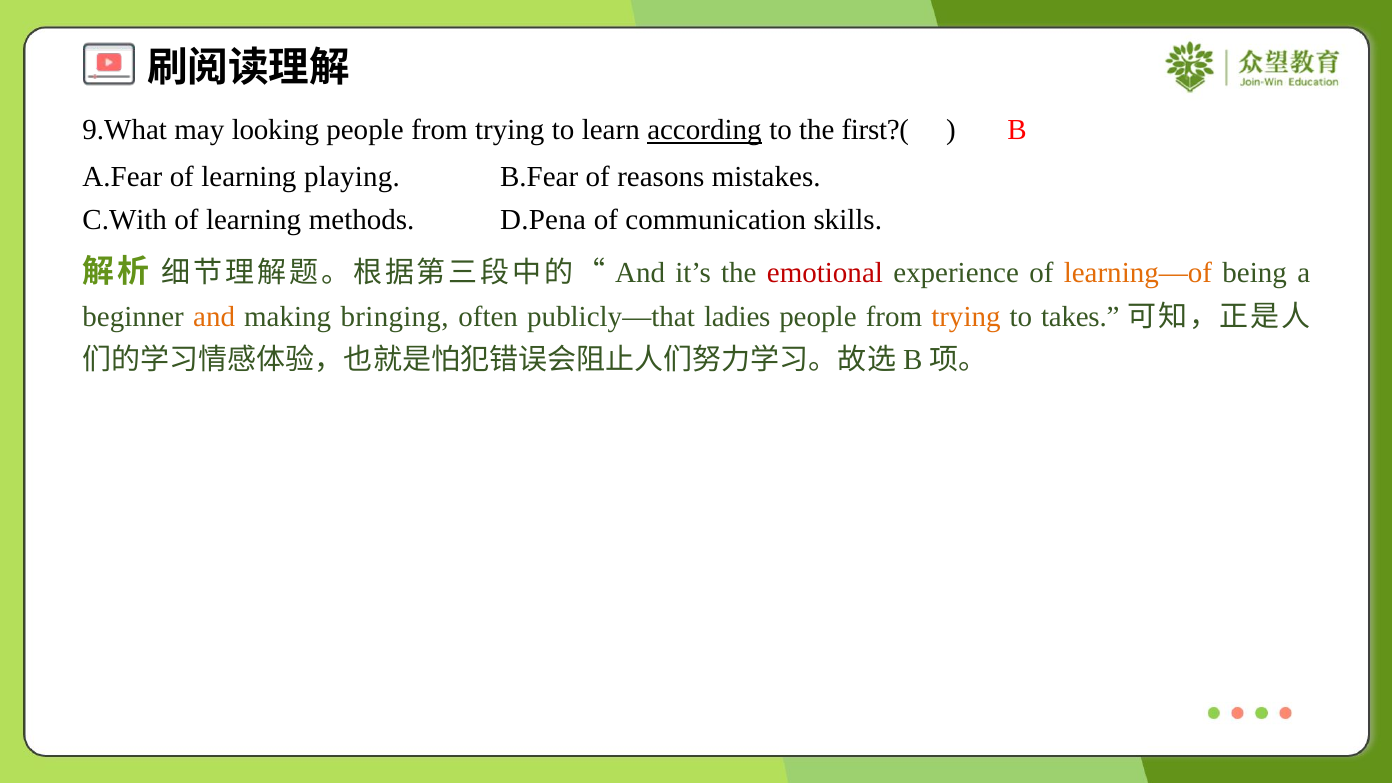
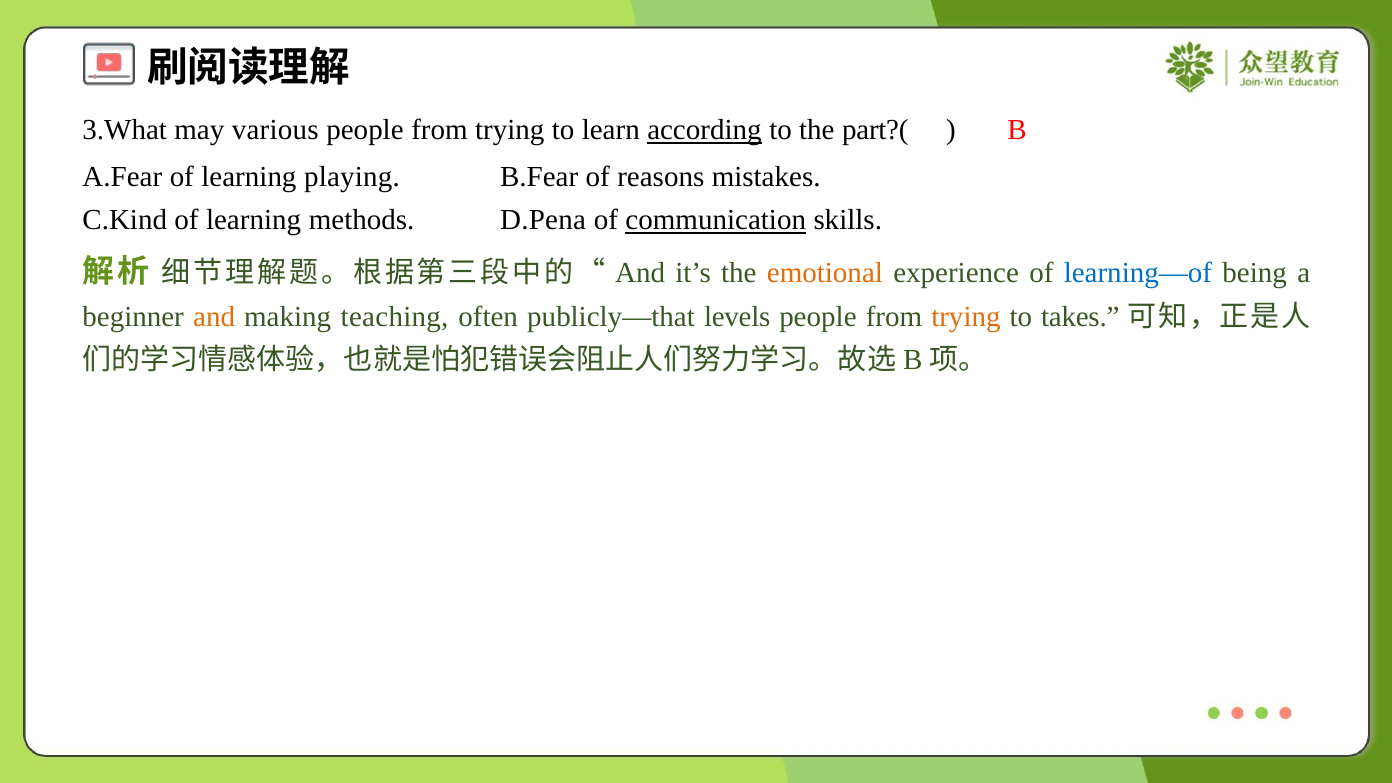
9.What: 9.What -> 3.What (125, 130)
looking: looking -> various (275, 130)
first?(: first?( -> part?( (875, 130)
C.With: C.With -> C.Kind (125, 220)
communication underline: none -> present (716, 220)
emotional colour: red -> orange (825, 273)
learning—of colour: orange -> blue (1138, 273)
bringing: bringing -> teaching (395, 317)
ladies: ladies -> levels (737, 317)
